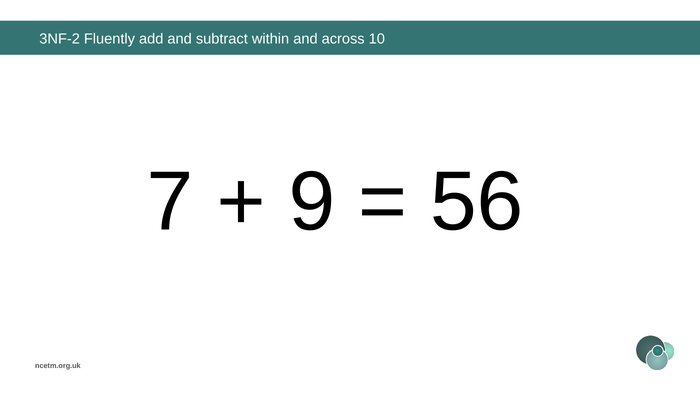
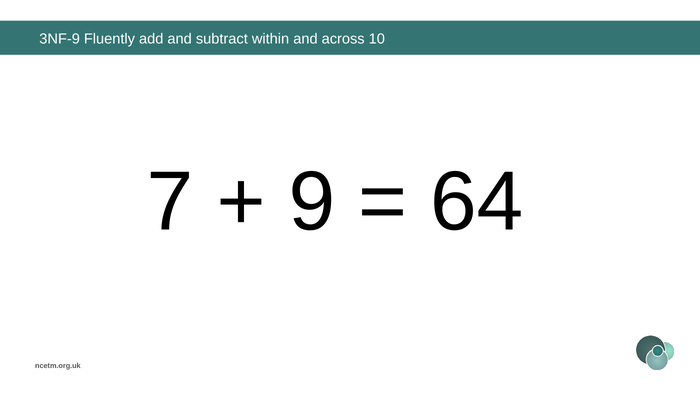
3NF-2: 3NF-2 -> 3NF-9 (60, 39)
56: 56 -> 64 (477, 202)
